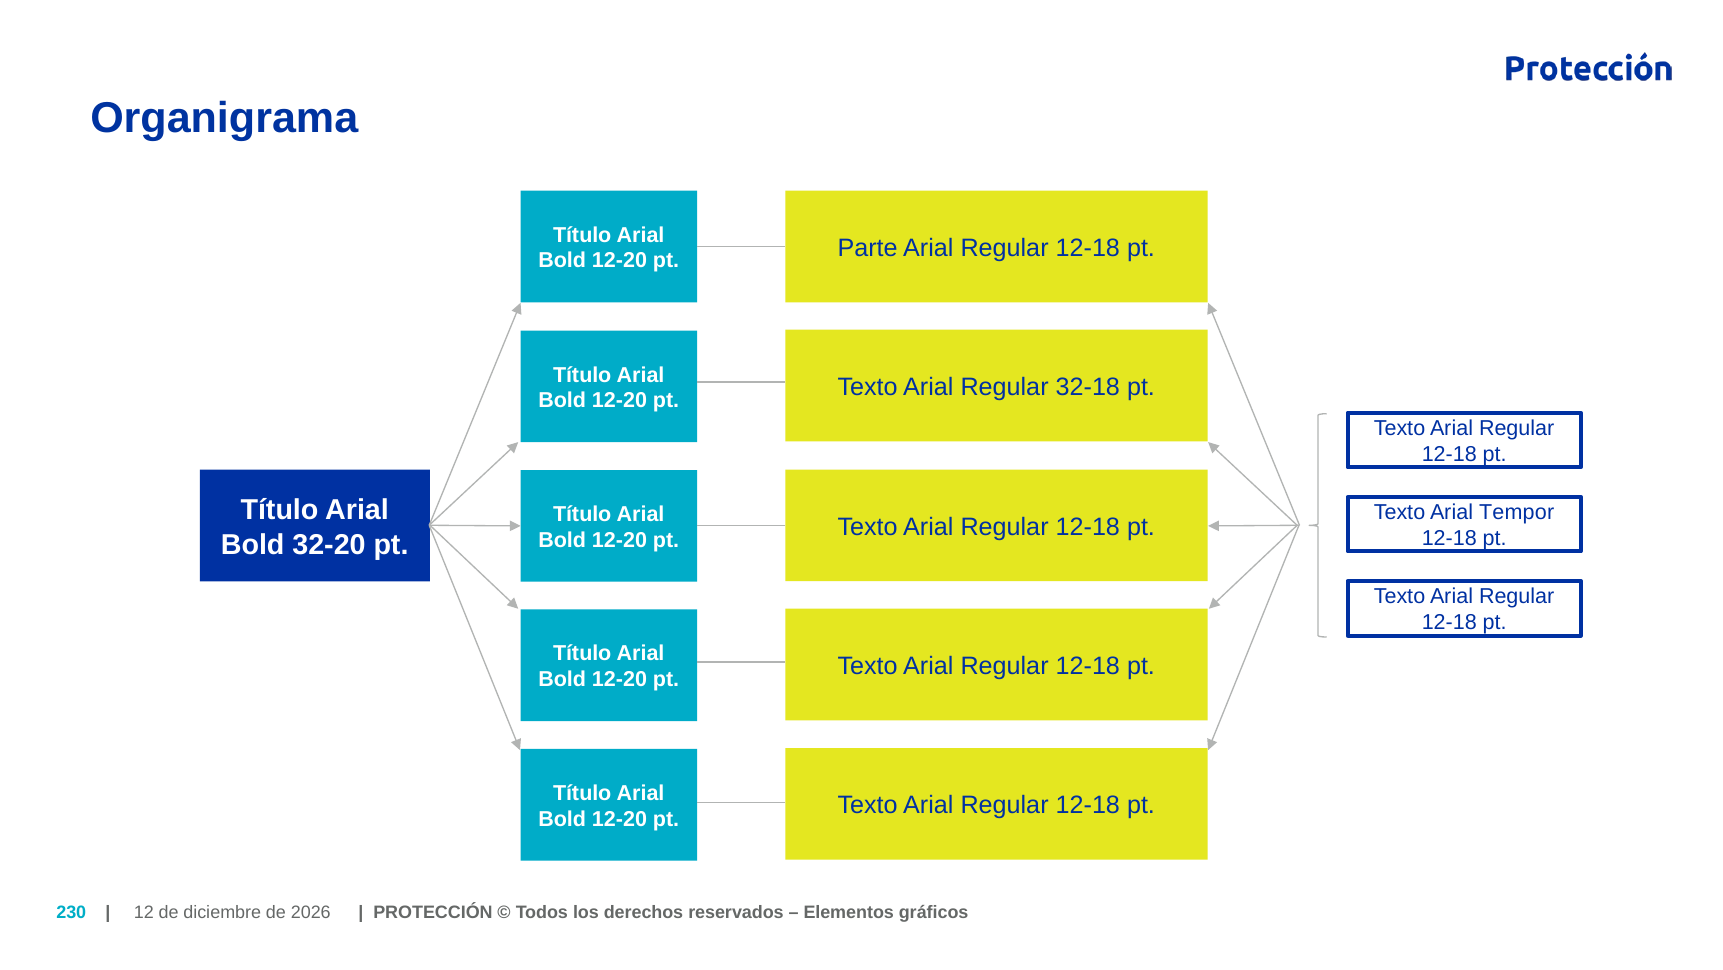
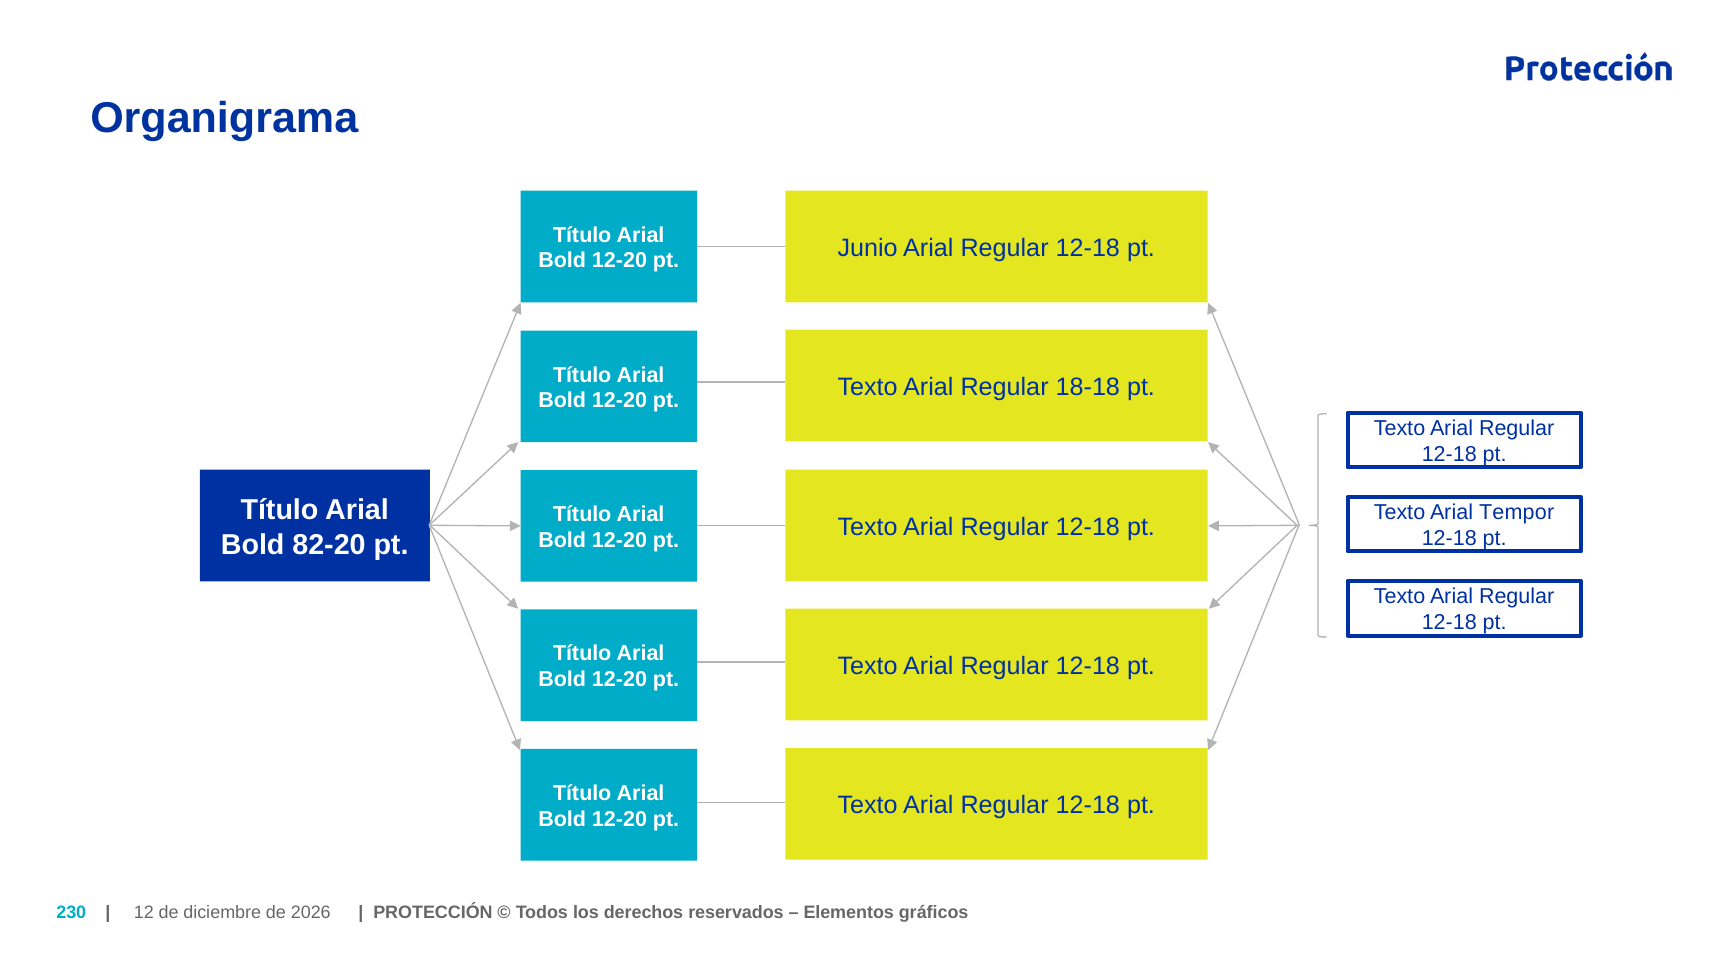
Parte: Parte -> Junio (868, 248)
32-18: 32-18 -> 18-18 (1088, 387)
32-20: 32-20 -> 82-20 (329, 544)
